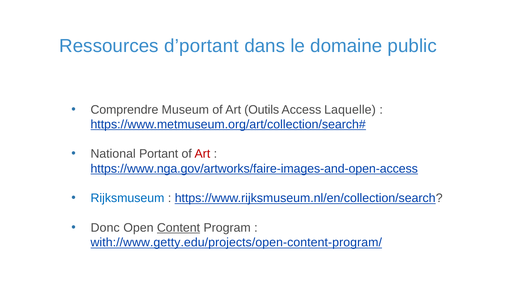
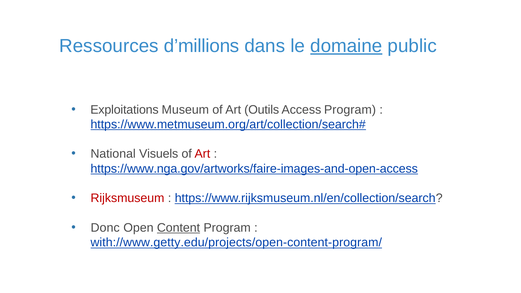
d’portant: d’portant -> d’millions (202, 46)
domaine underline: none -> present (346, 46)
Comprendre: Comprendre -> Exploitations (124, 110)
Access Laquelle: Laquelle -> Program (350, 110)
Portant: Portant -> Visuels (159, 154)
Rijksmuseum colour: blue -> red (127, 198)
